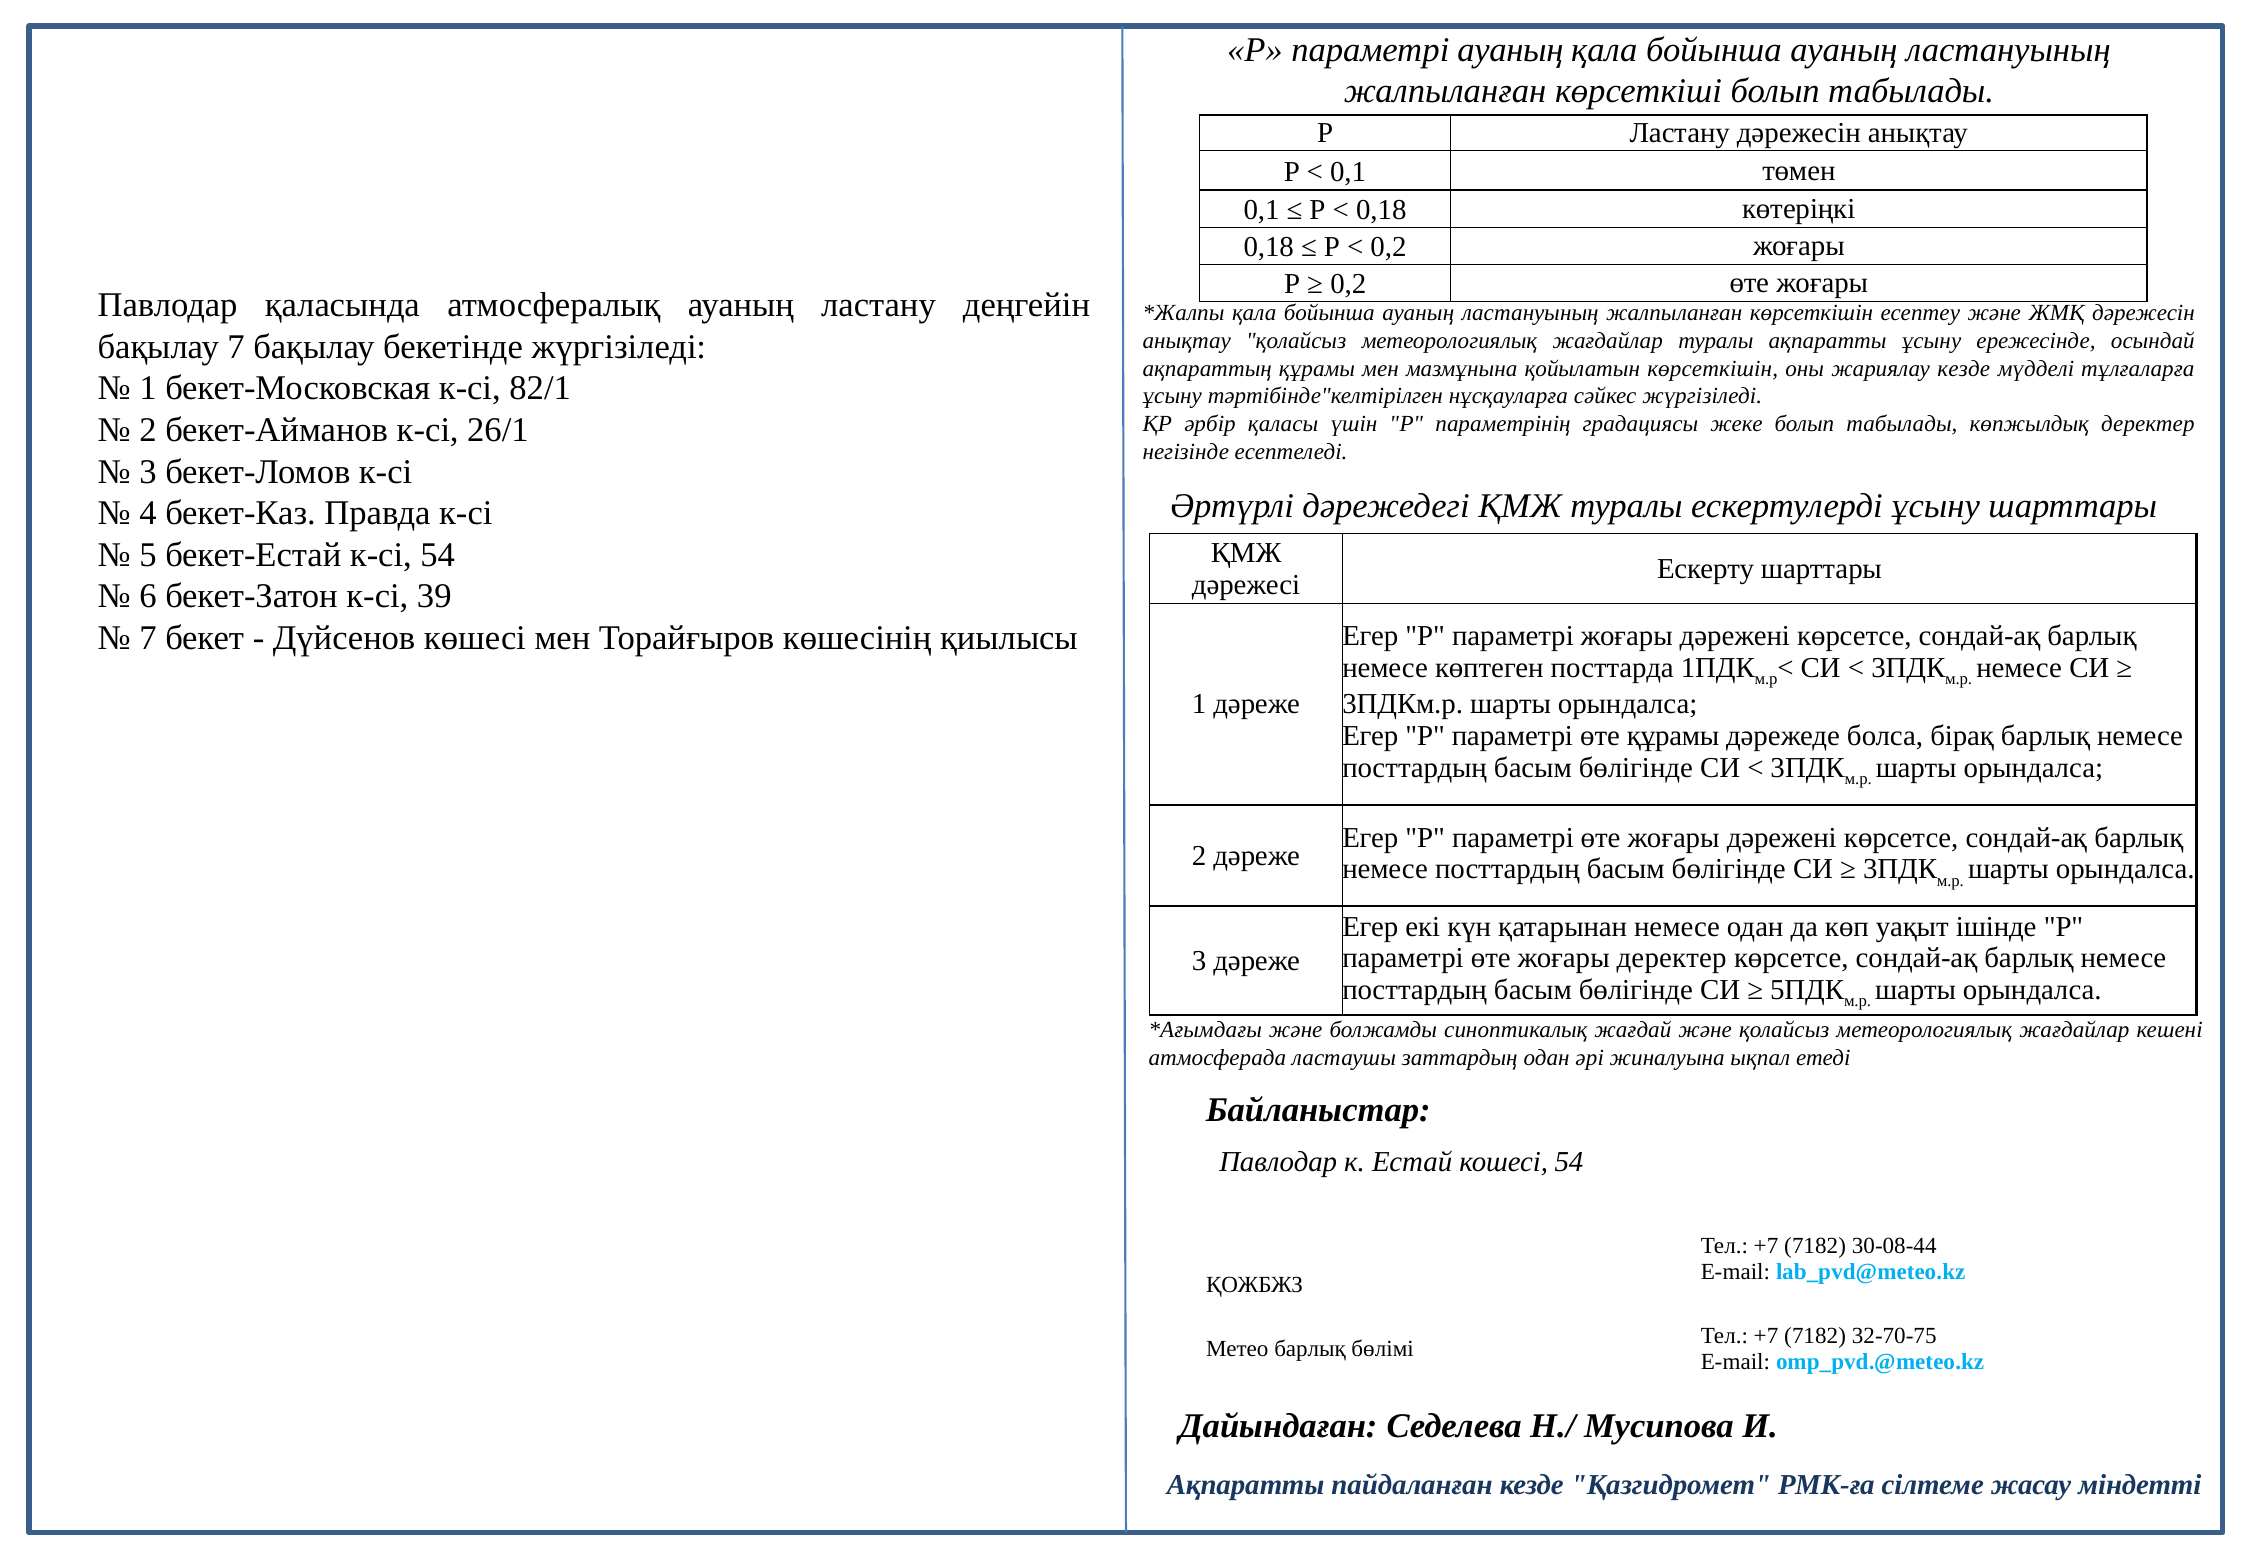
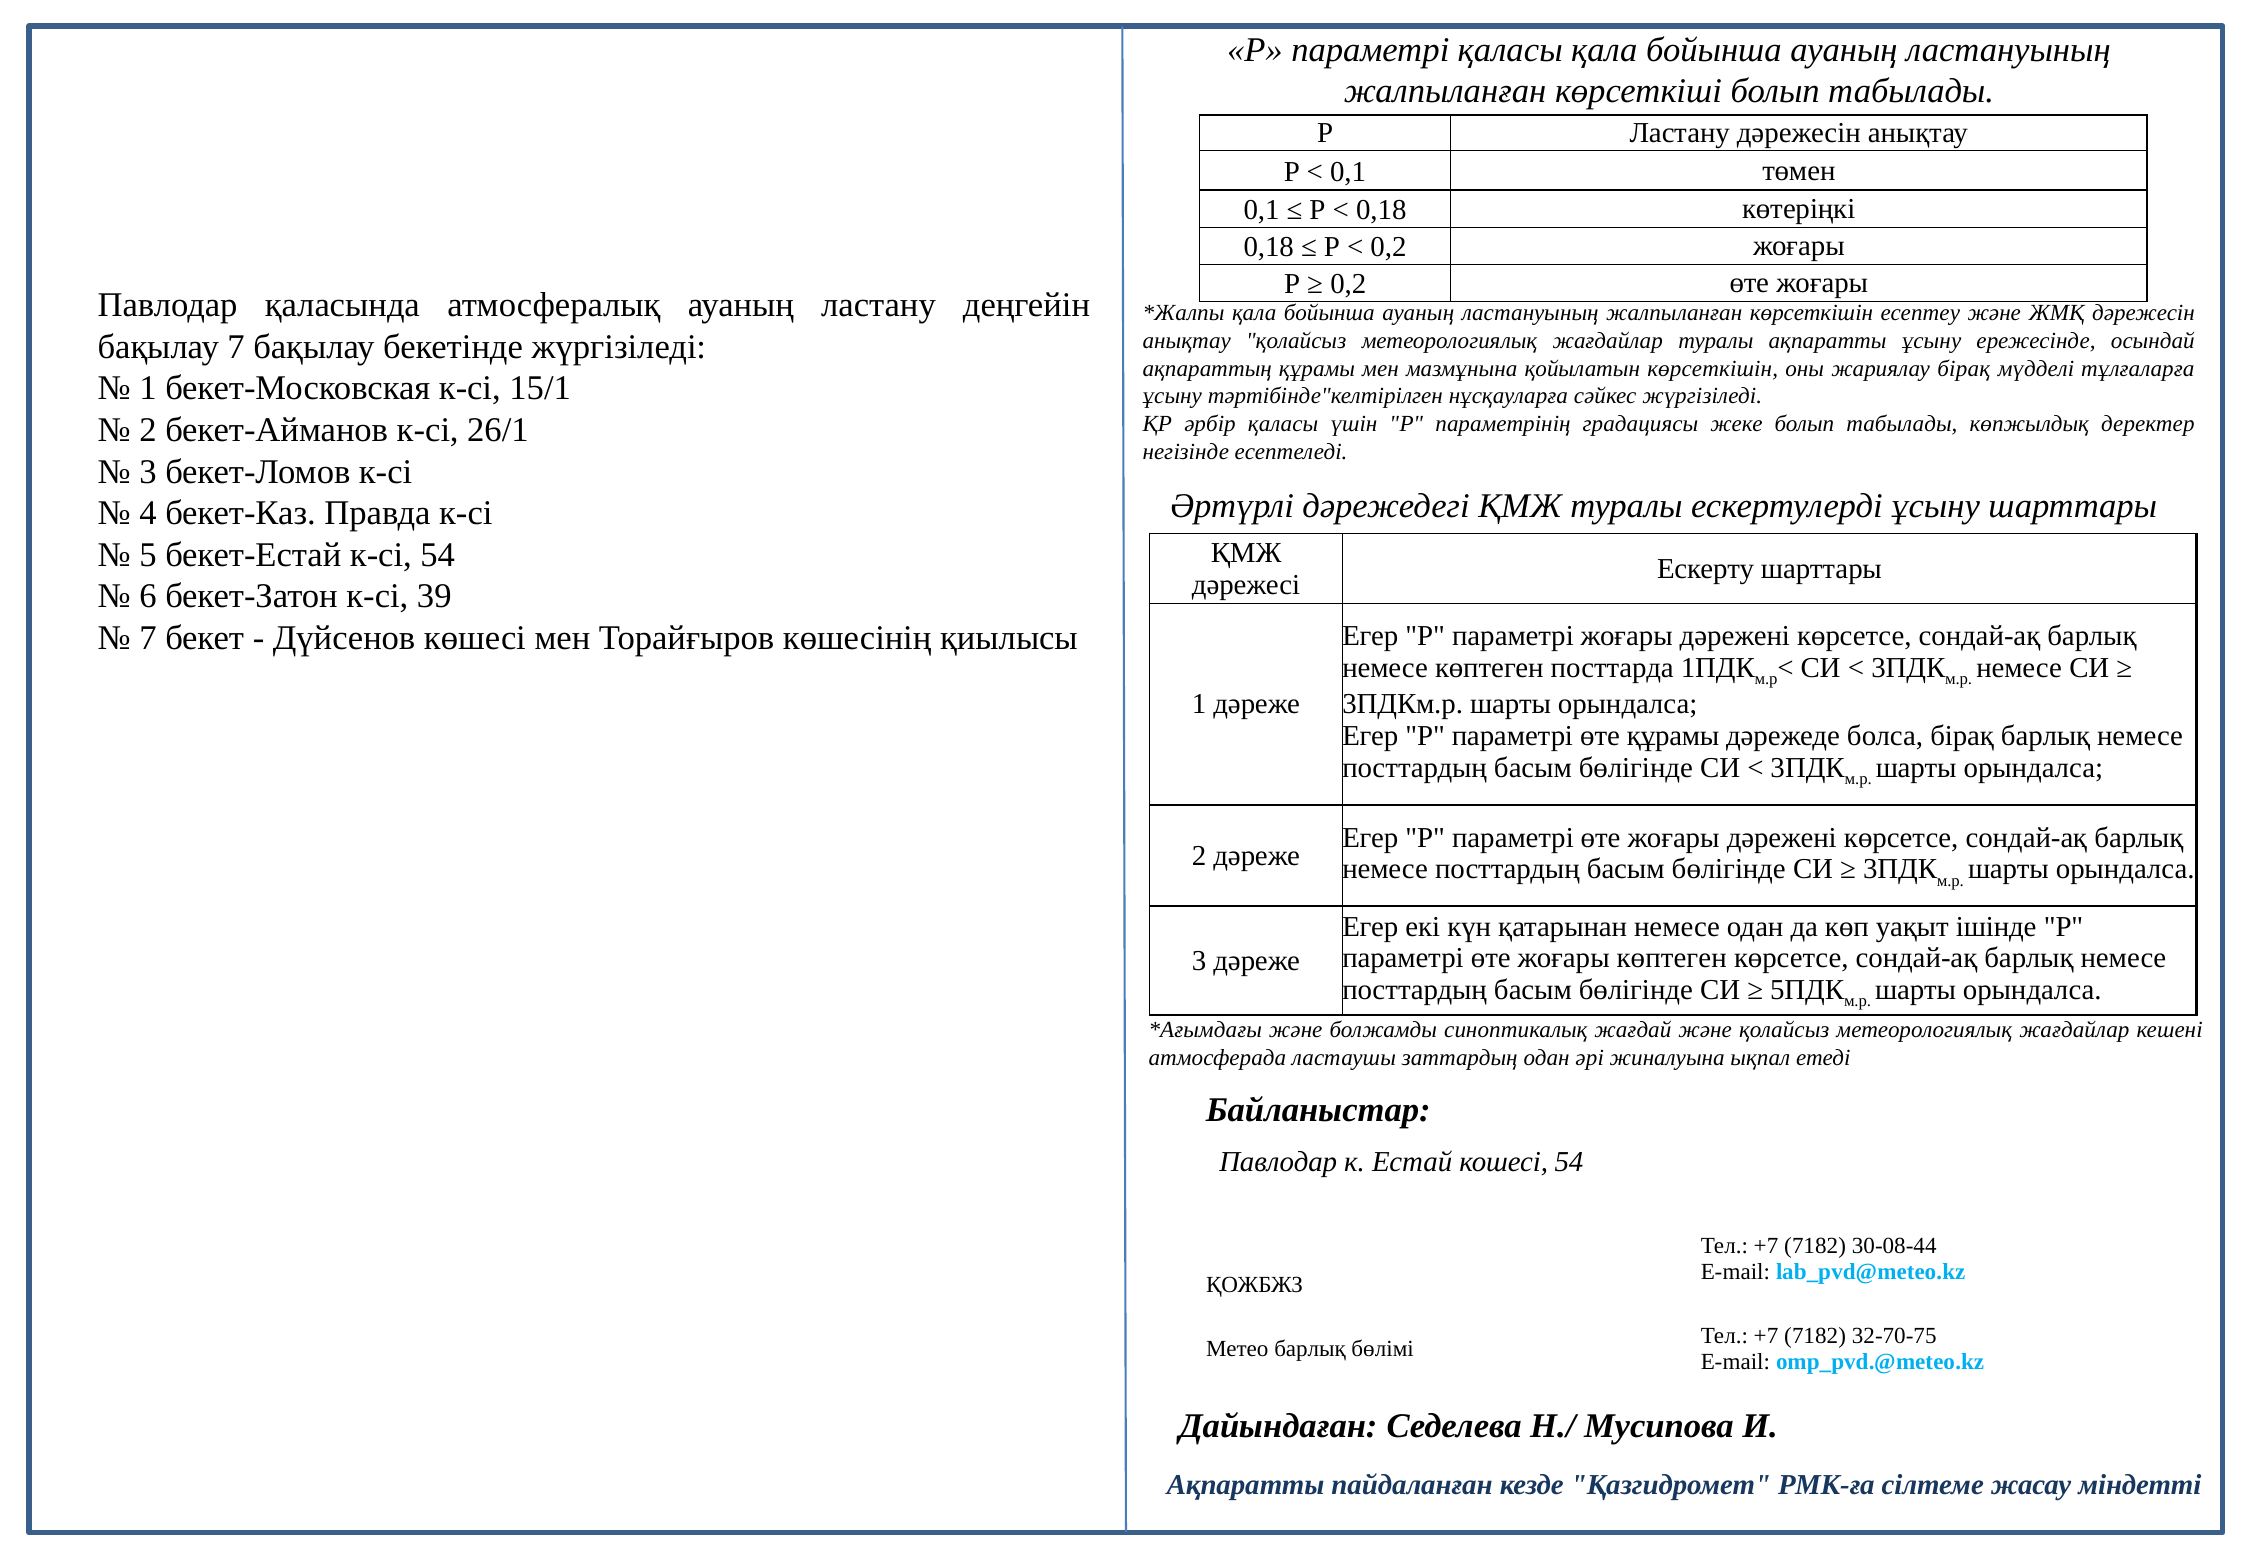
параметрі ауаның: ауаның -> қаласы (1510, 50)
жариялау кезде: кезде -> бірақ (1964, 369)
82/1: 82/1 -> 15/1 (540, 389)
жоғары деректер: деректер -> көптеген (1672, 958)
